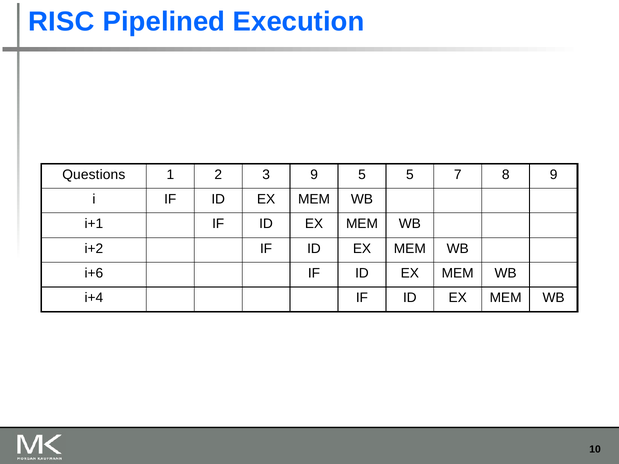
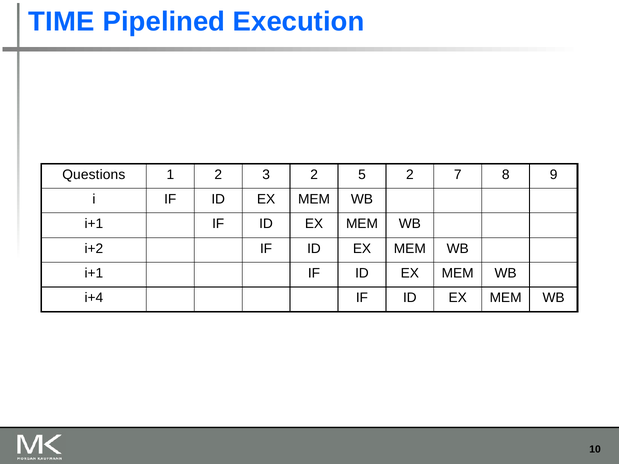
RISC: RISC -> TIME (62, 22)
3 9: 9 -> 2 (314, 175)
5 5: 5 -> 2 (410, 175)
i+6: i+6 -> i+1 (94, 273)
